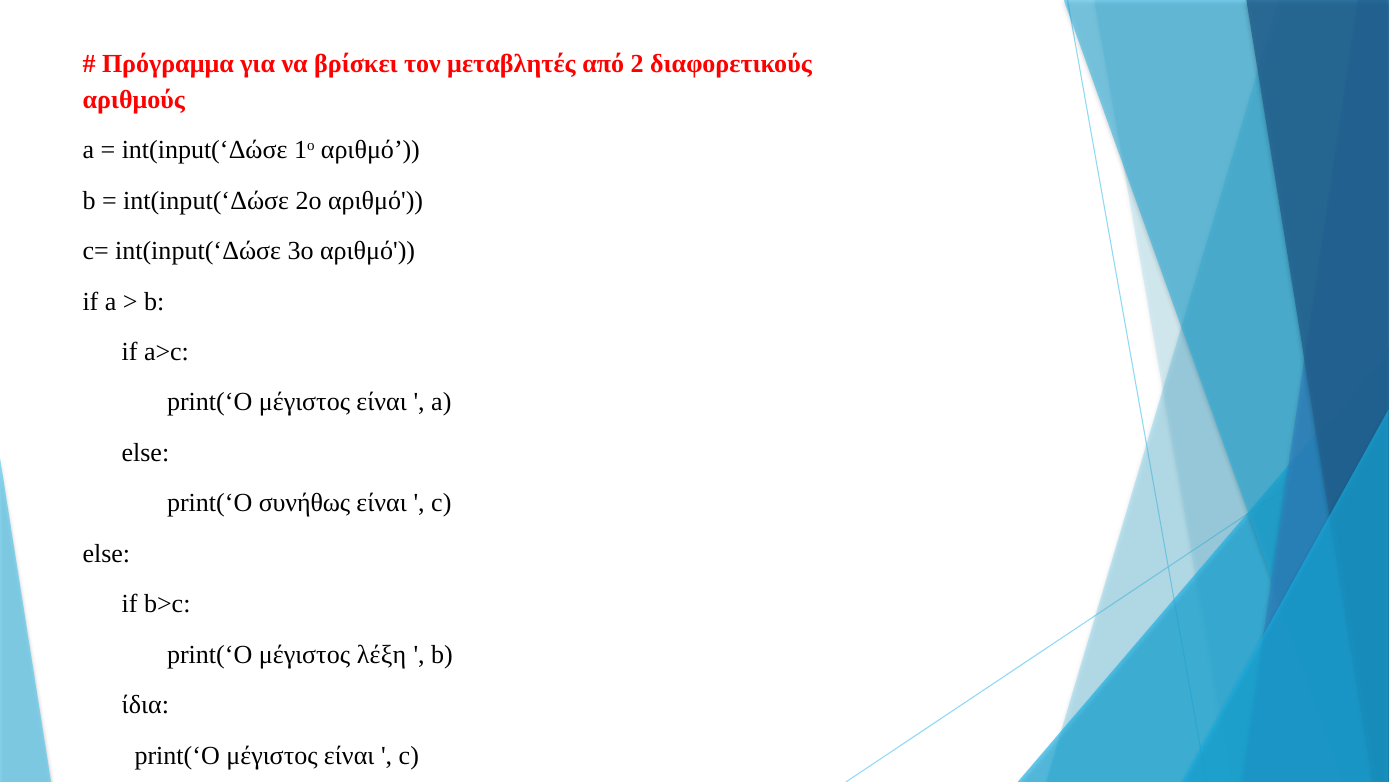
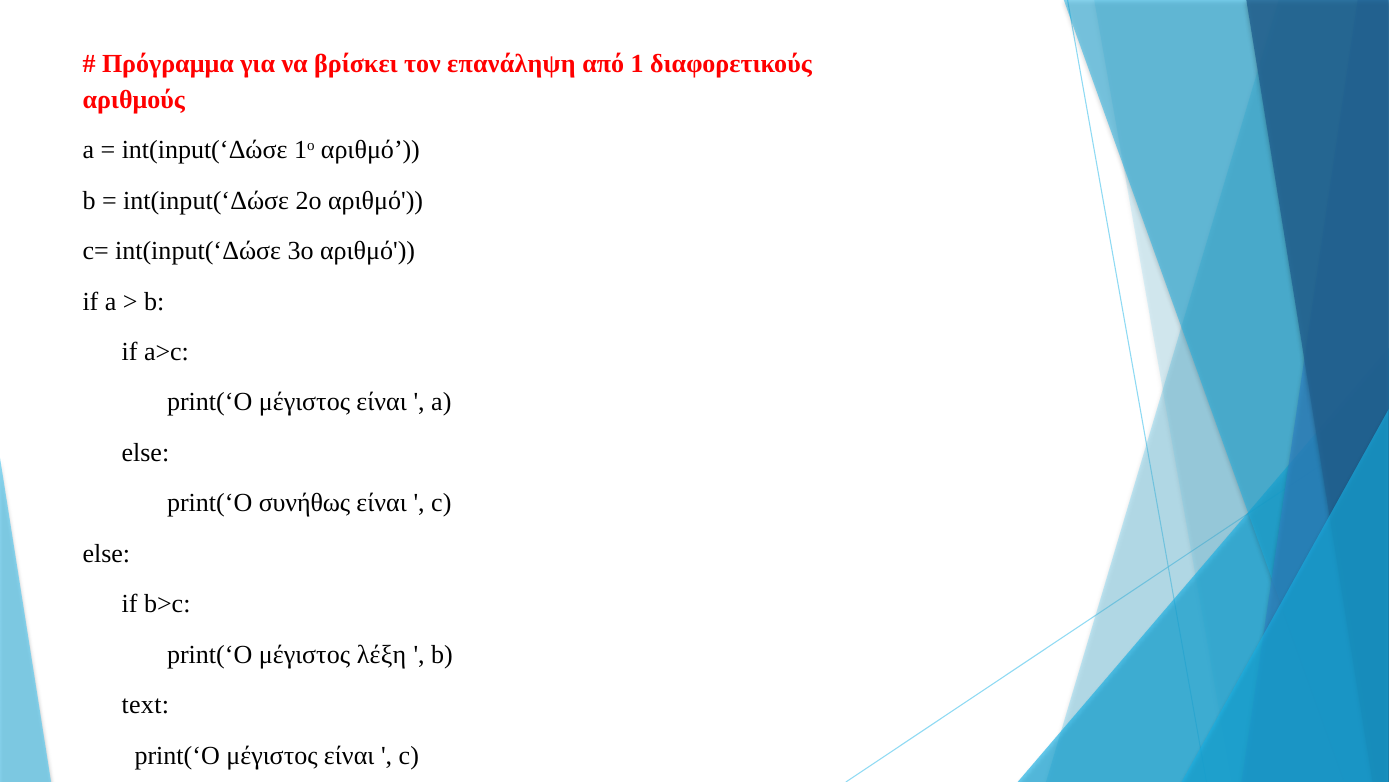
μεταβλητές: μεταβλητές -> επανάληψη (511, 64)
2: 2 -> 1 (637, 64)
ίδια: ίδια -> text (145, 704)
